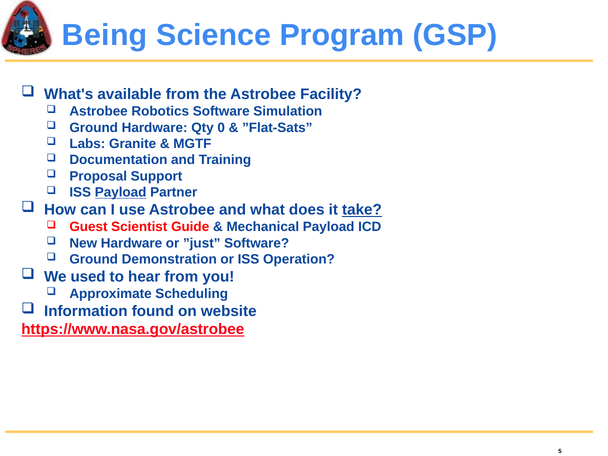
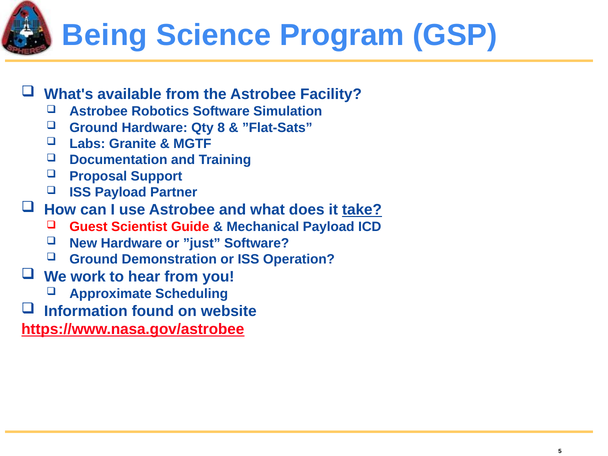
0: 0 -> 8 (221, 128)
Payload underline: present -> none (121, 192)
used: used -> work (88, 277)
